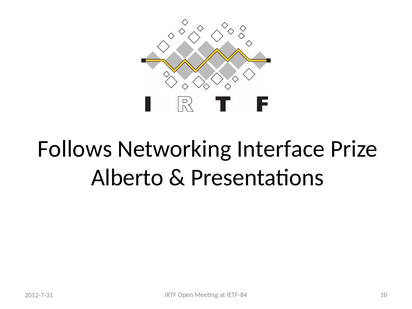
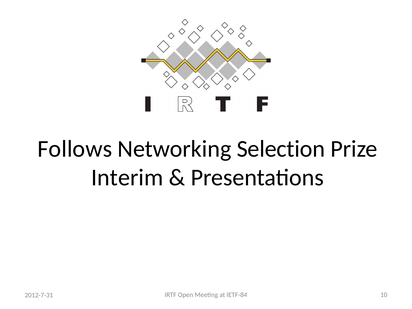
Interface: Interface -> Selection (281, 149)
Alberto: Alberto -> Interim (127, 178)
